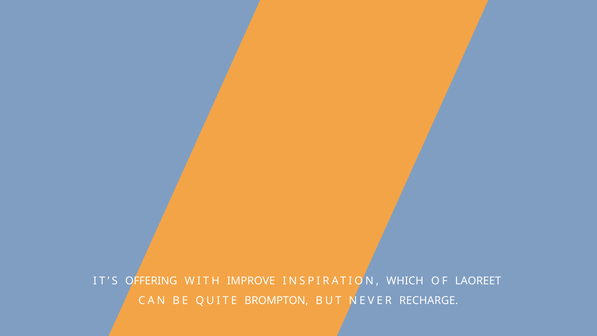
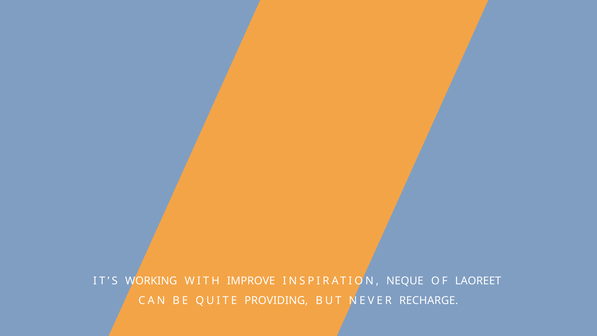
OFFERING: OFFERING -> WORKING (151, 281)
WHICH: WHICH -> NEQUE (405, 281)
BROMPTON: BROMPTON -> PROVIDING (276, 300)
